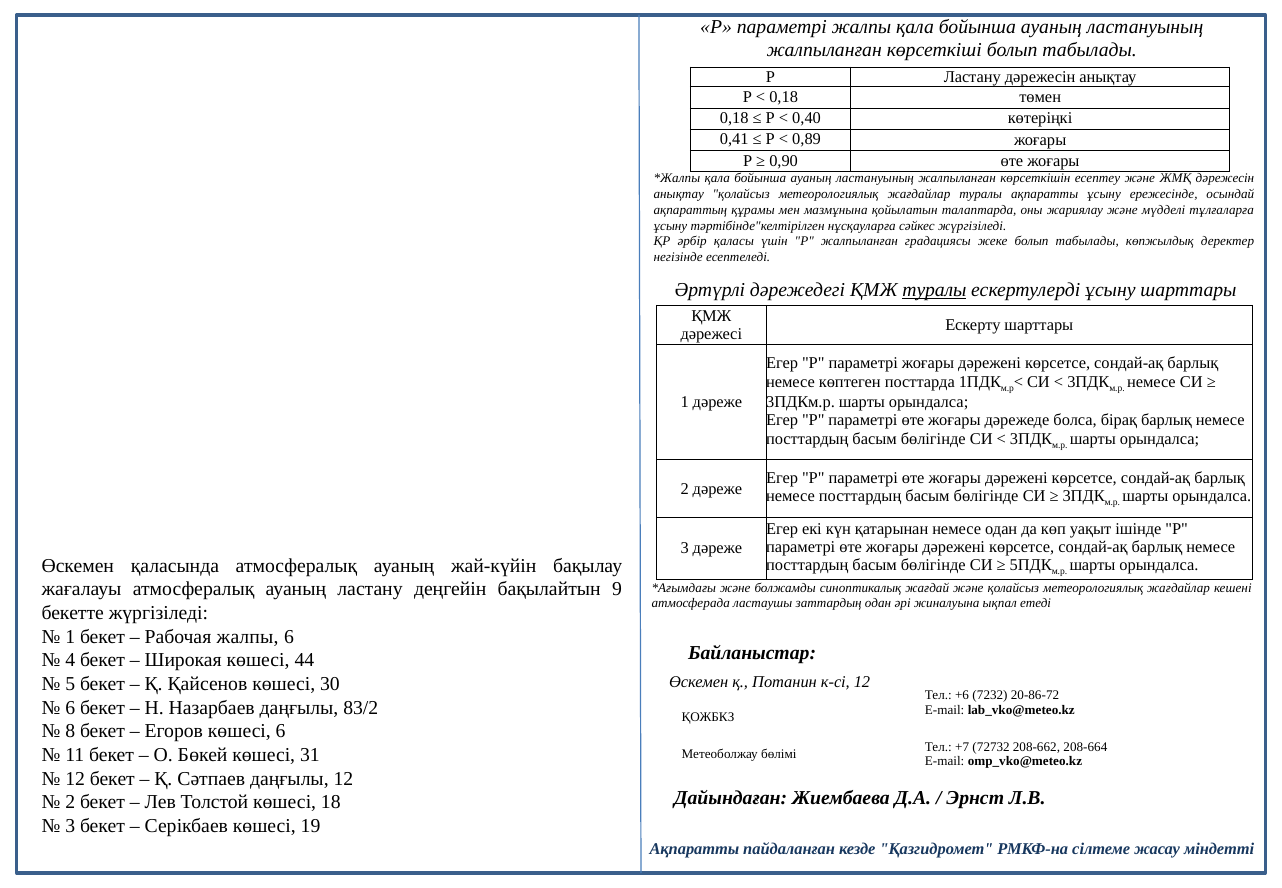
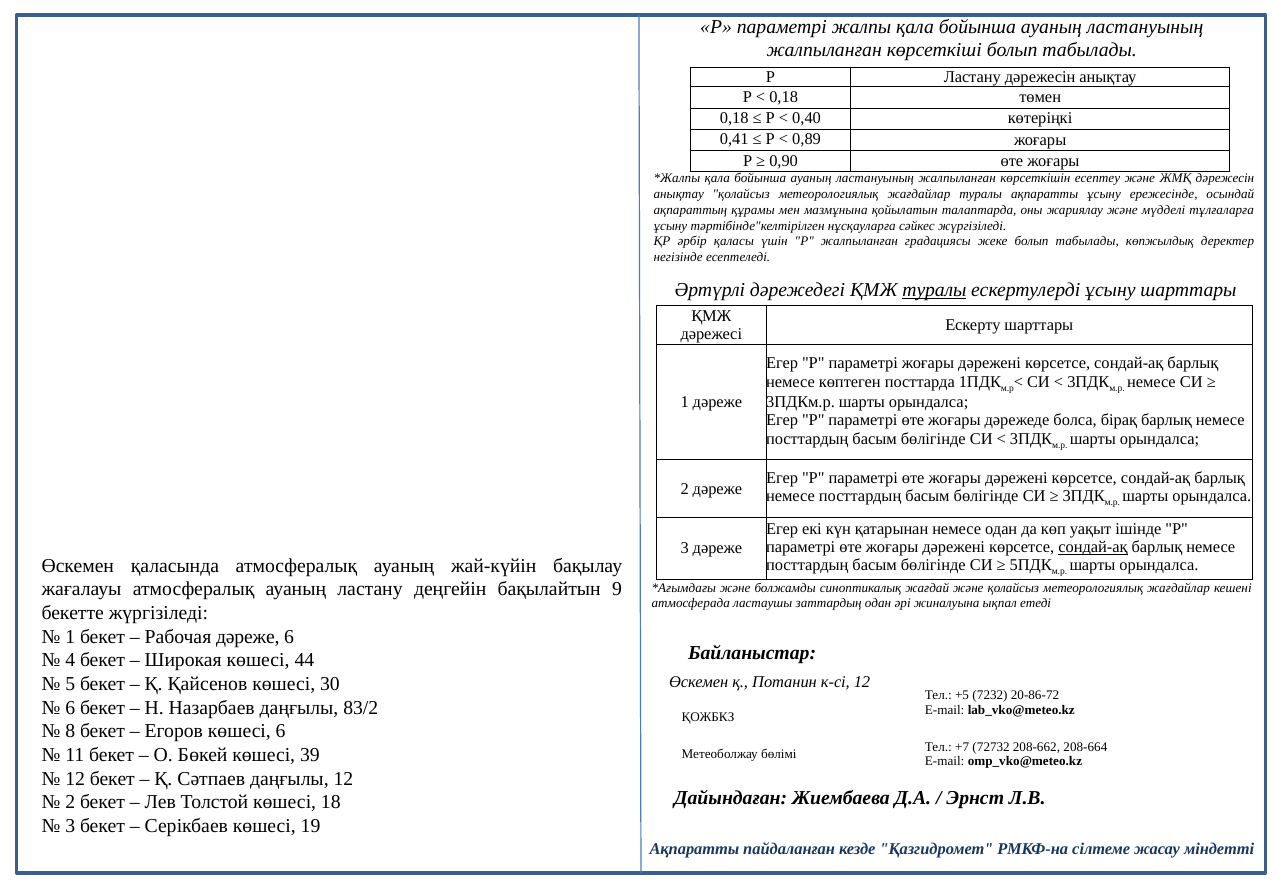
сондай-ақ underline: none -> present (1093, 547)
Рабочая жалпы: жалпы -> дәреже (248, 636)
+6: +6 -> +5 (962, 695)
31: 31 -> 39 (310, 755)
